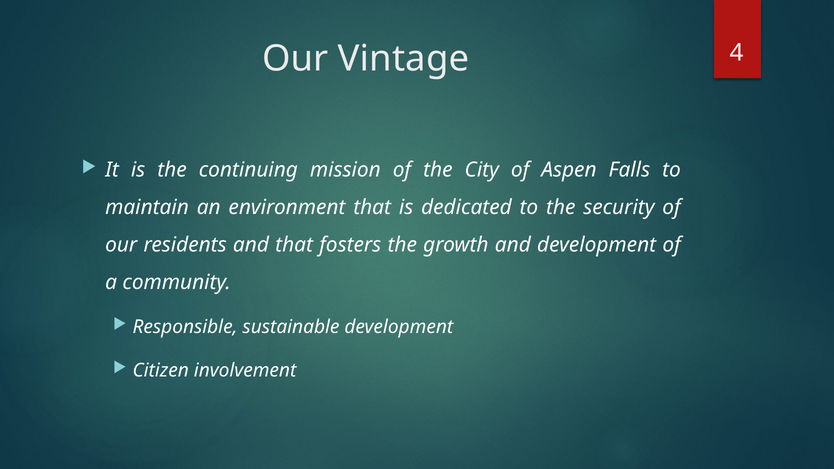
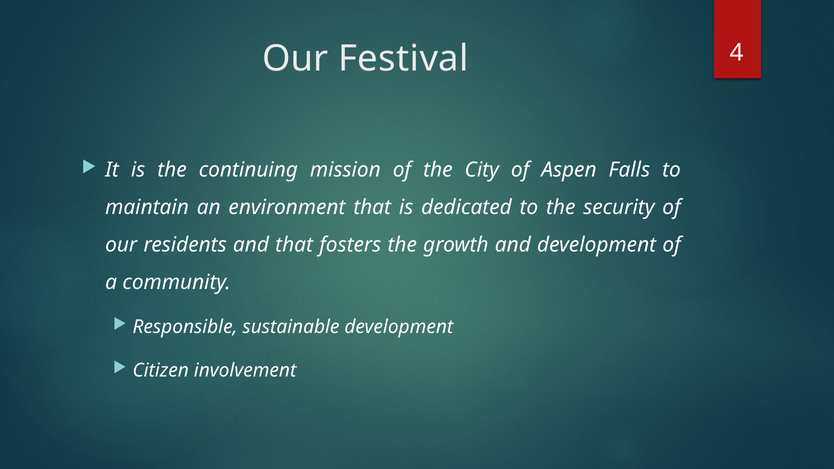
Vintage: Vintage -> Festival (403, 59)
